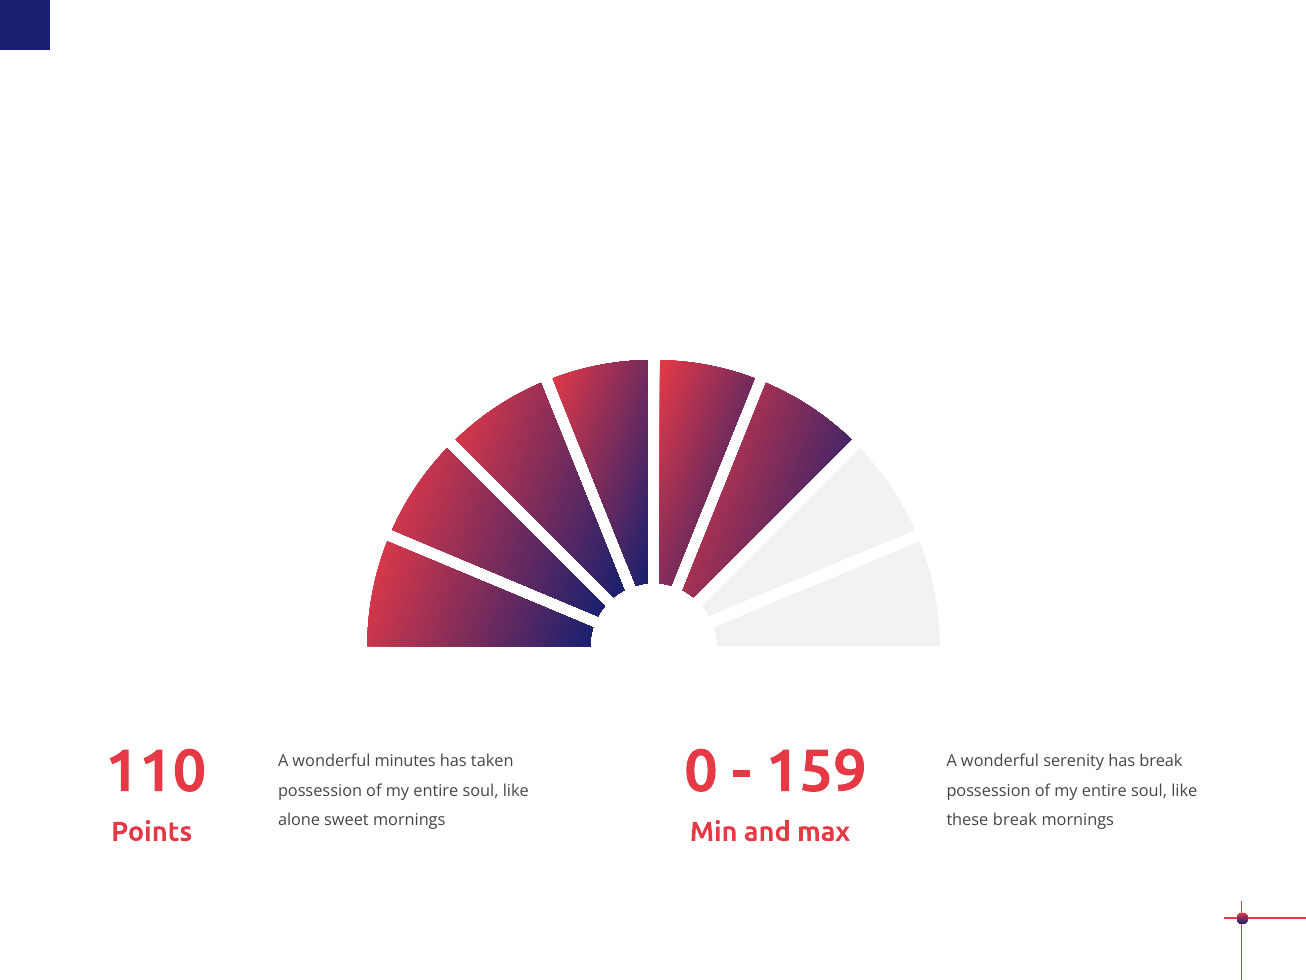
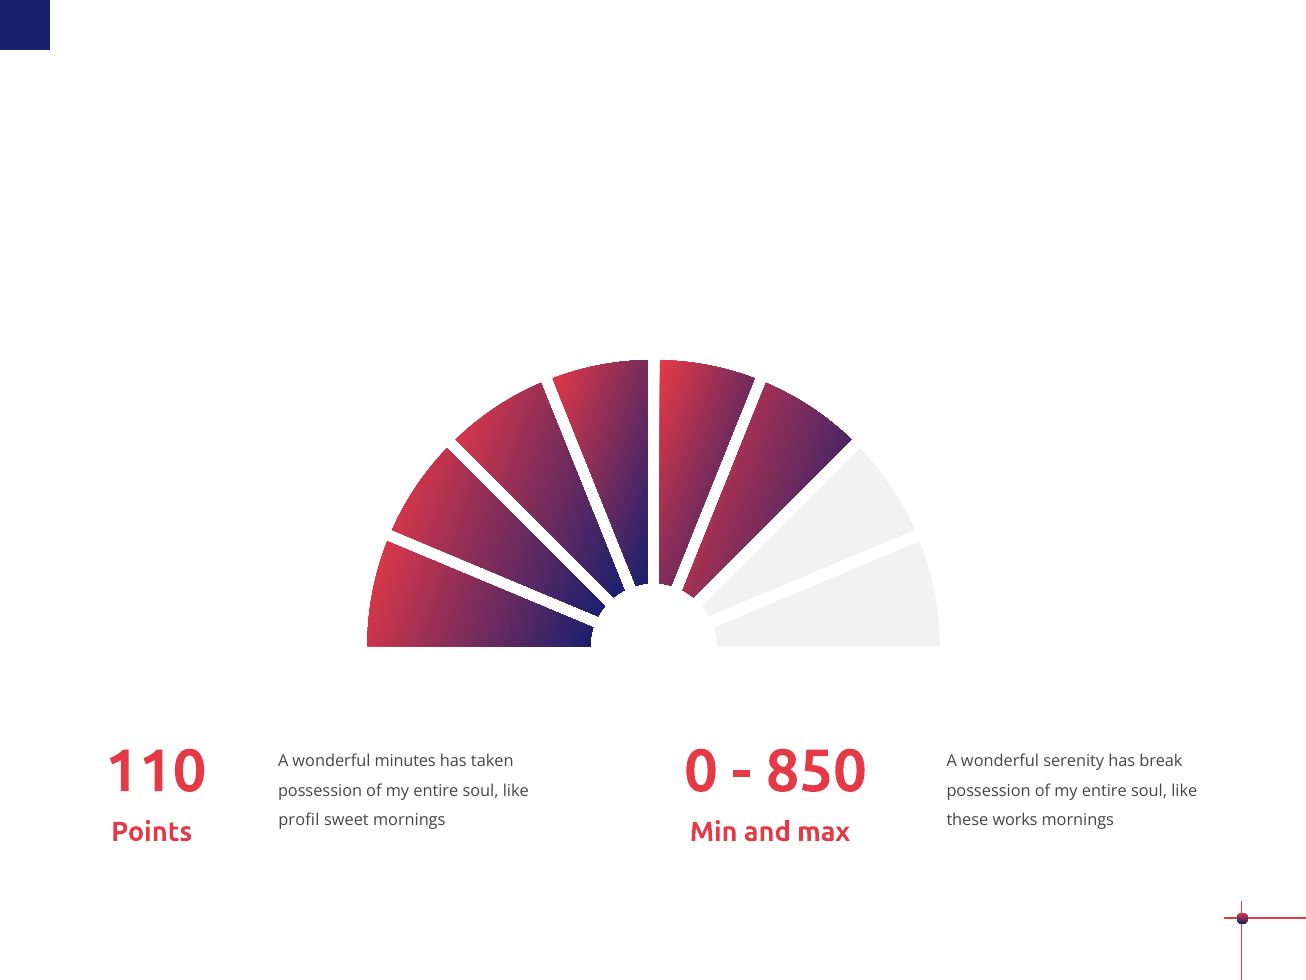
159: 159 -> 850 (816, 771)
alone: alone -> profil (299, 820)
these break: break -> works (1015, 820)
